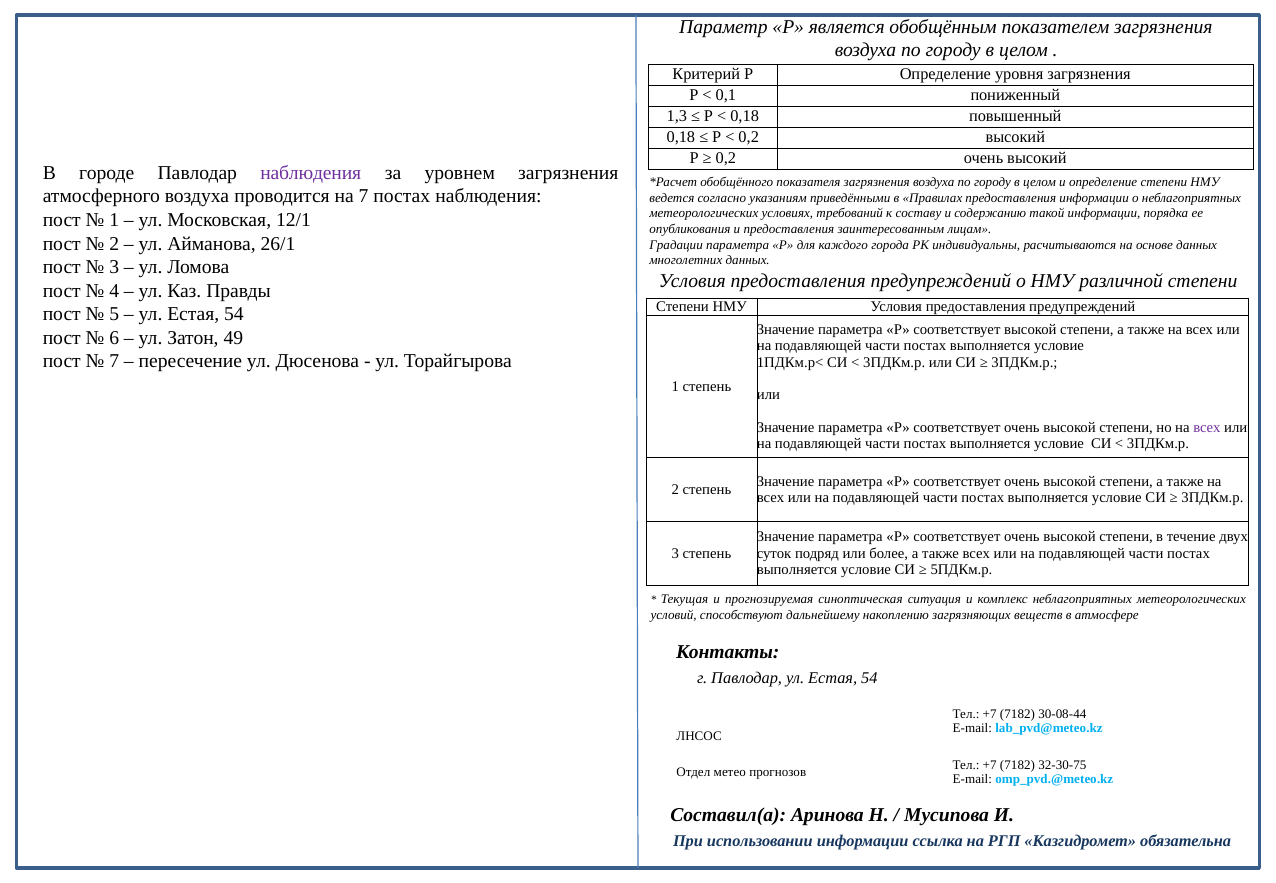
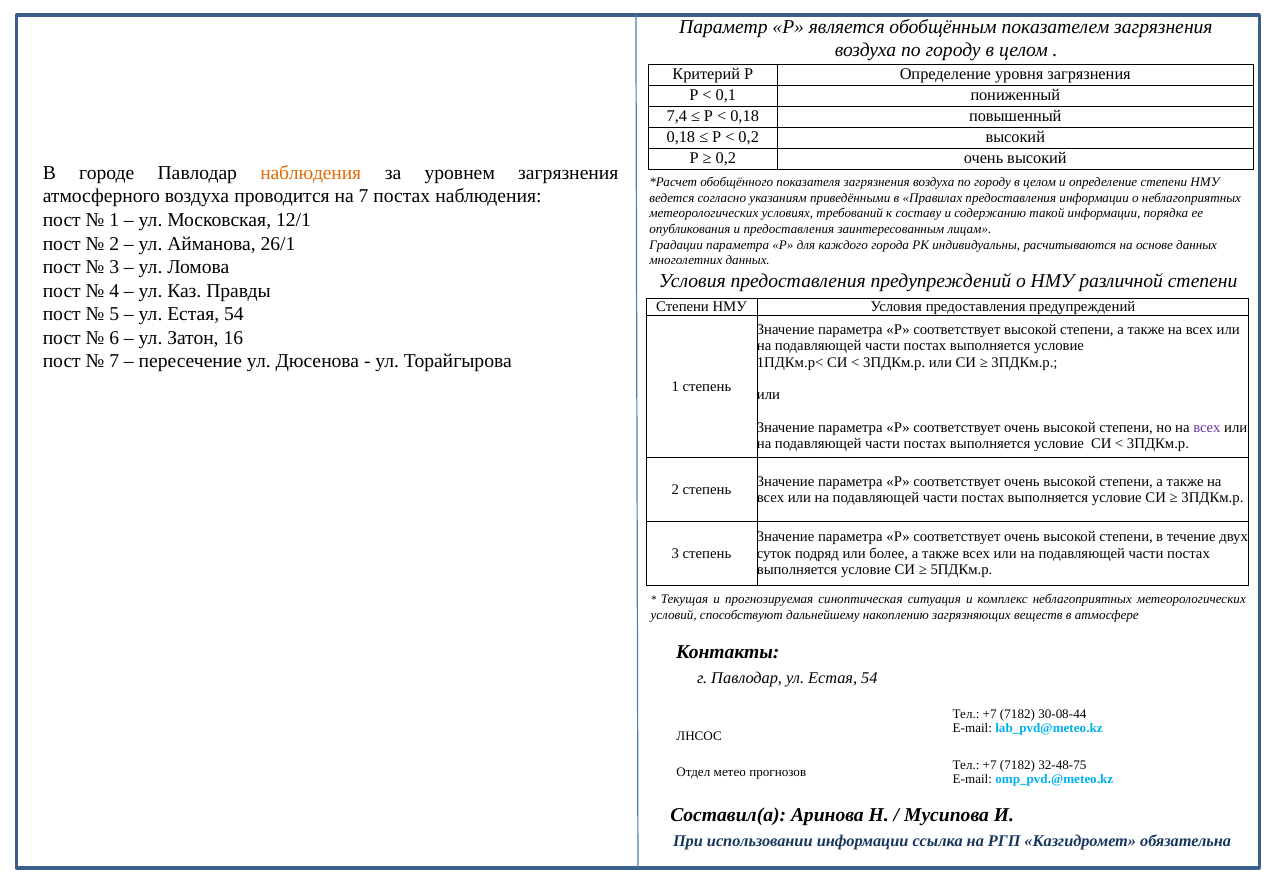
1,3: 1,3 -> 7,4 (677, 117)
наблюдения colour: purple -> orange (311, 173)
49: 49 -> 16 (233, 338)
32-30-75: 32-30-75 -> 32-48-75 (1062, 765)
